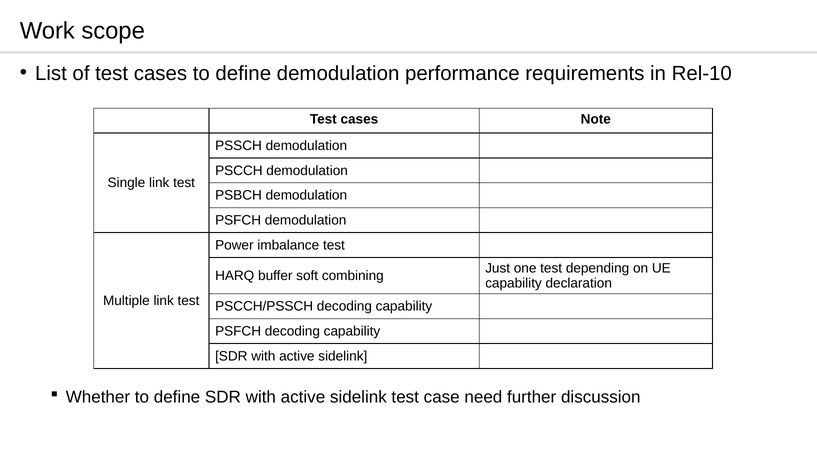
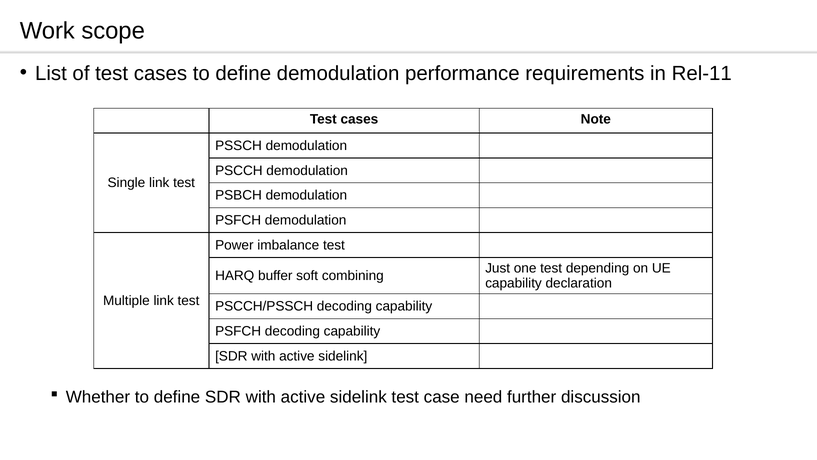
Rel-10: Rel-10 -> Rel-11 (702, 73)
